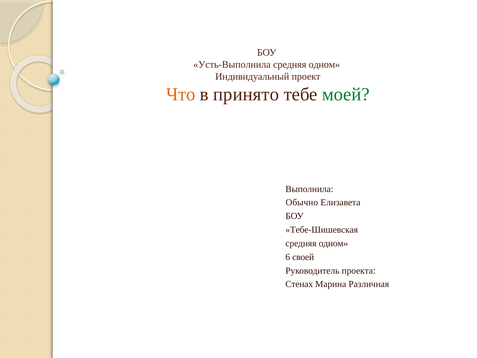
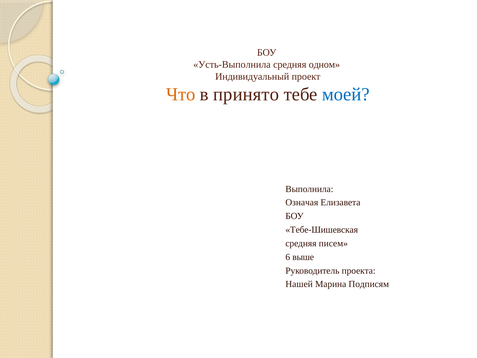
моей colour: green -> blue (346, 94)
Обычно: Обычно -> Означая (302, 202)
одном: одном -> писем (333, 243)
своей: своей -> выше (303, 257)
Стенах: Стенах -> Нашей (299, 284)
Различная: Различная -> Подписям (369, 284)
